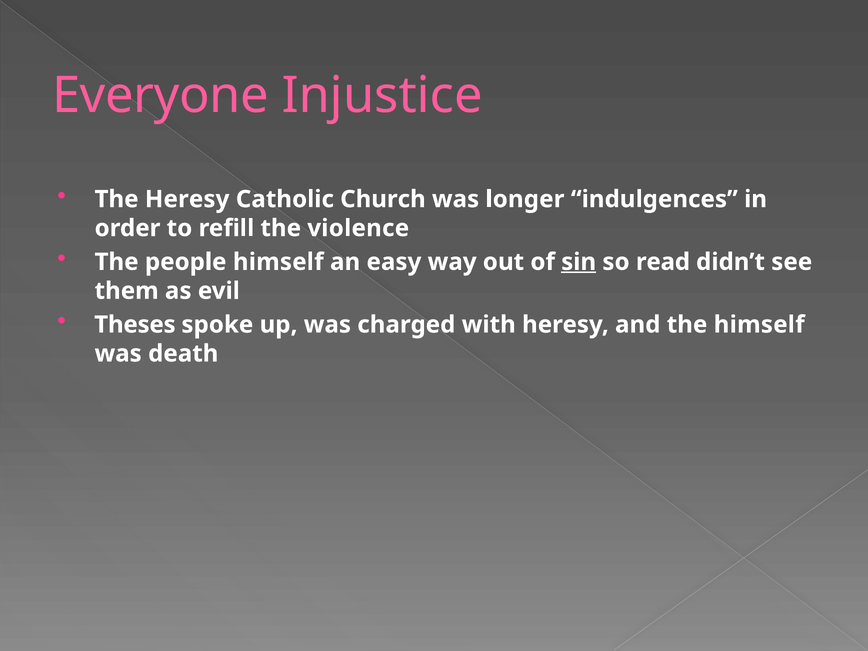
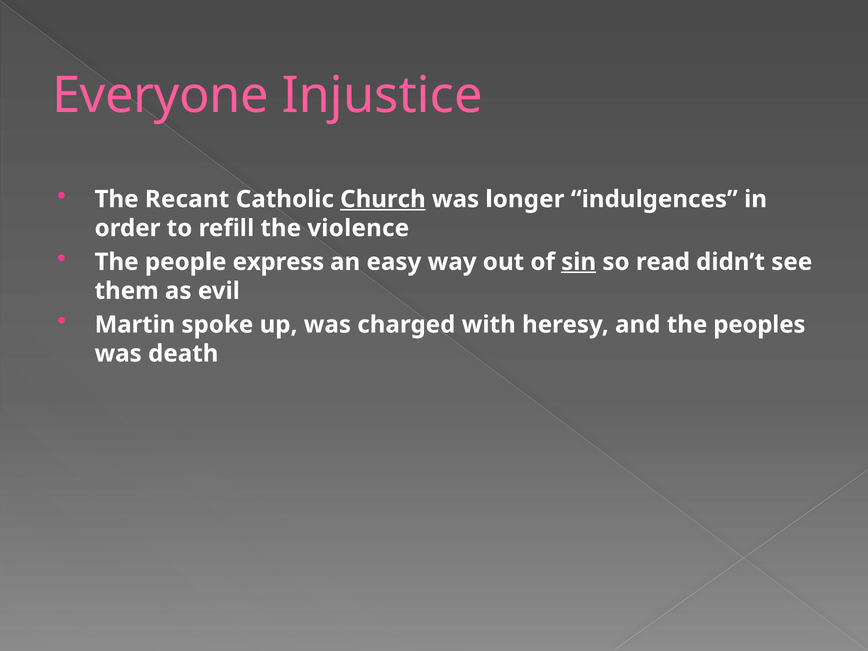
The Heresy: Heresy -> Recant (187, 199)
Church underline: none -> present (383, 199)
people himself: himself -> express (278, 262)
Theses: Theses -> Martin (135, 325)
the himself: himself -> peoples (759, 325)
